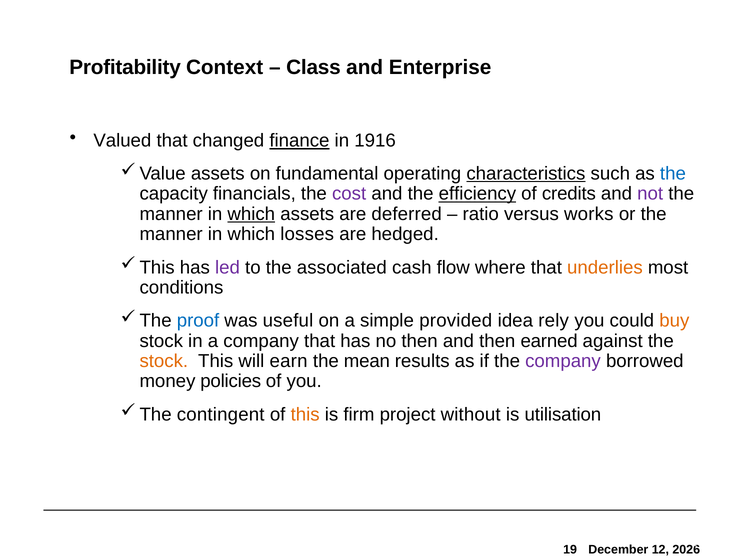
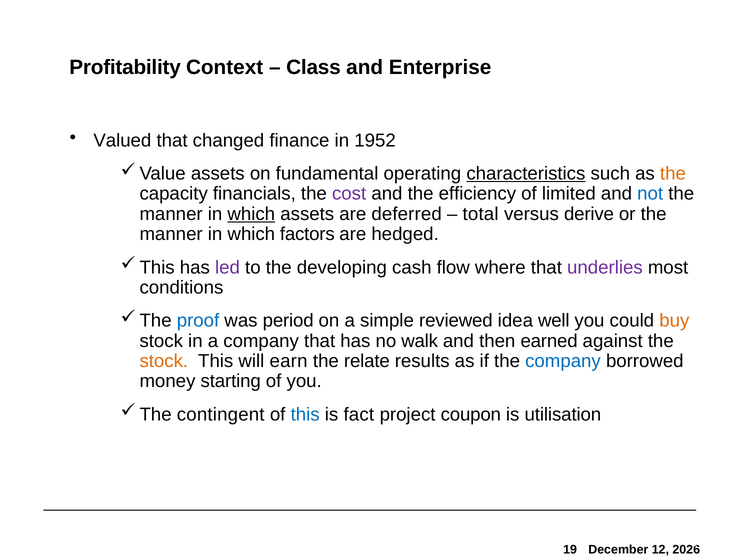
finance underline: present -> none (299, 141)
1916: 1916 -> 1952 (375, 141)
the colour: blue -> orange (673, 174)
efficiency underline: present -> none (477, 194)
credits: credits -> limited (569, 194)
not colour: purple -> blue (650, 194)
ratio: ratio -> total (481, 214)
works: works -> derive (589, 214)
losses: losses -> factors (307, 234)
associated: associated -> developing (342, 267)
underlies colour: orange -> purple (605, 267)
useful: useful -> period (288, 321)
provided: provided -> reviewed (456, 321)
rely: rely -> well (554, 321)
no then: then -> walk (420, 341)
mean: mean -> relate (367, 361)
company colour: purple -> blue (563, 361)
policies: policies -> starting (231, 381)
this colour: orange -> blue (305, 414)
firm: firm -> fact (359, 414)
without: without -> coupon (471, 414)
